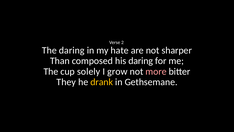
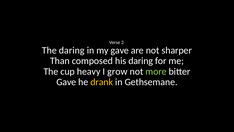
my hate: hate -> gave (120, 50)
solely: solely -> heavy (89, 71)
more colour: pink -> light green (156, 71)
They: They -> Gave (66, 82)
